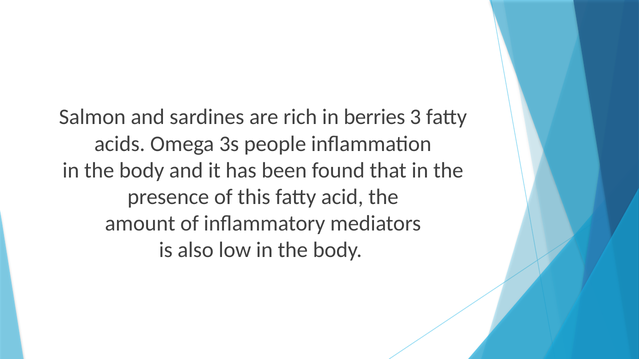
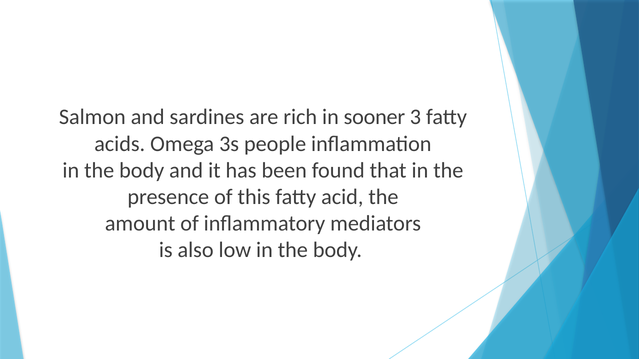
berries: berries -> sooner (374, 117)
